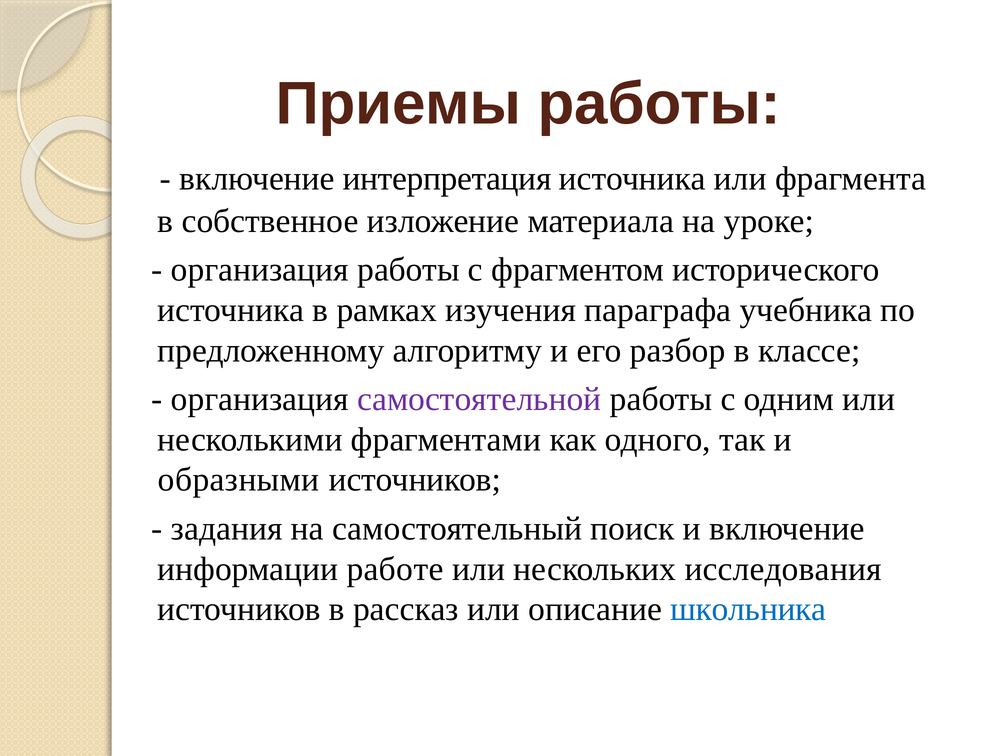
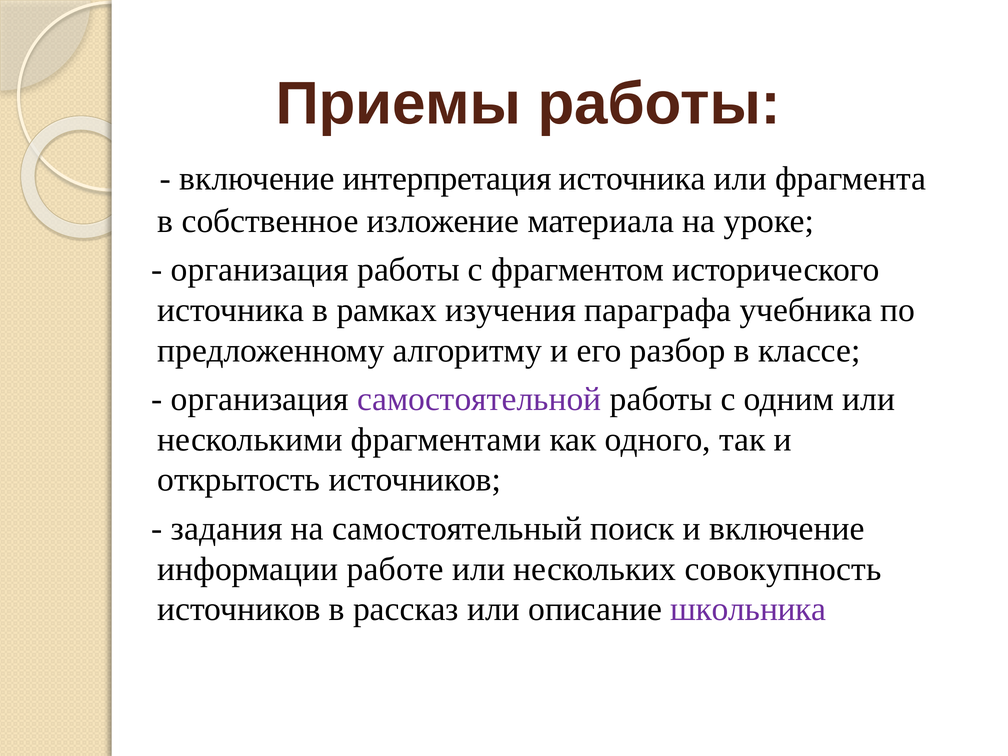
образными: образными -> открытость (239, 480)
исследования: исследования -> совокупность (783, 569)
школьника colour: blue -> purple (748, 609)
